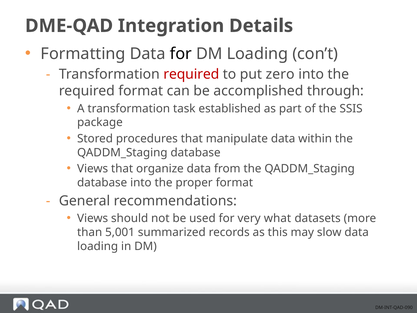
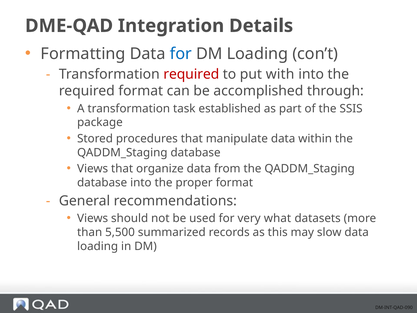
for colour: black -> blue (181, 54)
zero: zero -> with (280, 74)
5,001: 5,001 -> 5,500 (120, 232)
